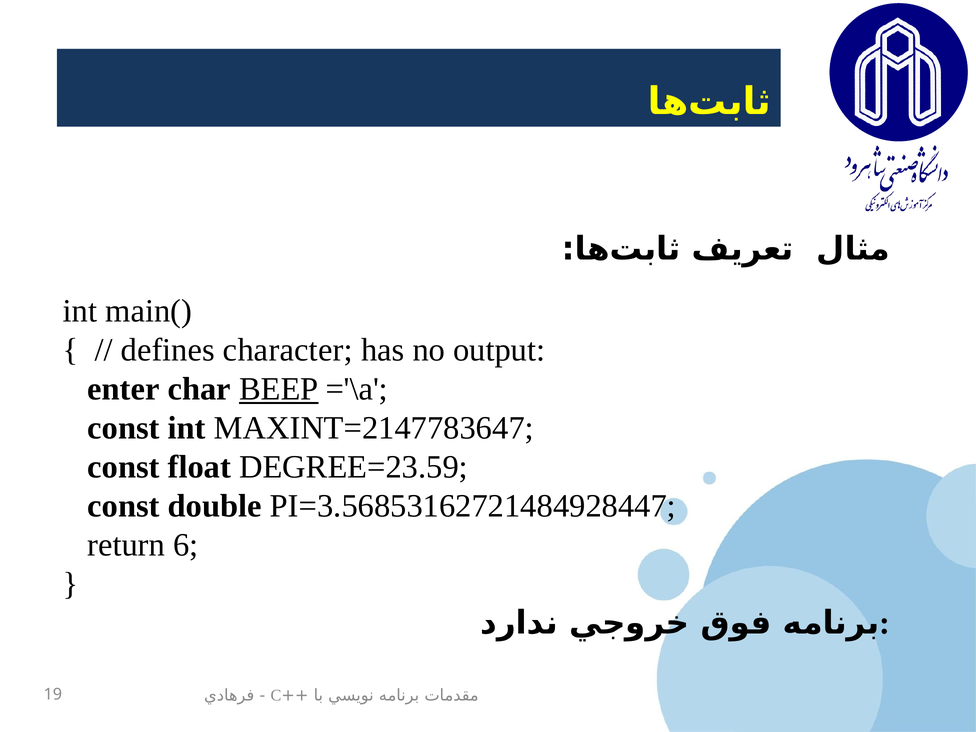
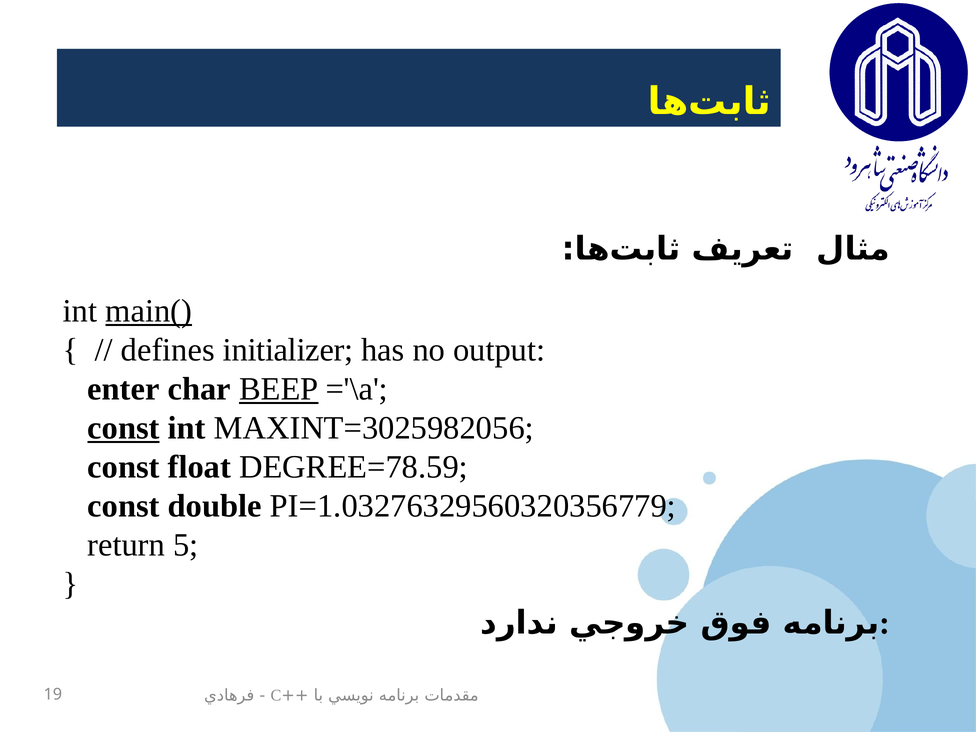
main( underline: none -> present (149, 311)
character: character -> initializer (288, 350)
const underline: none -> present (123, 428)
MAXINT=2147783647: MAXINT=2147783647 -> MAXINT=3025982056 (374, 428)
DEGREE=23.59: DEGREE=23.59 -> DEGREE=78.59 (354, 467)
PI=3.56853162721484928447: PI=3.56853162721484928447 -> PI=1.03276329560320356779 (473, 506)
6: 6 -> 5 (186, 545)
